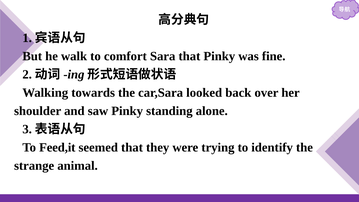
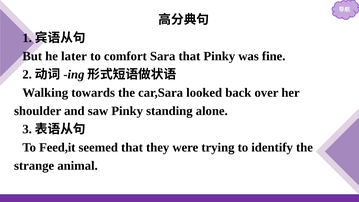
walk: walk -> later (74, 56)
